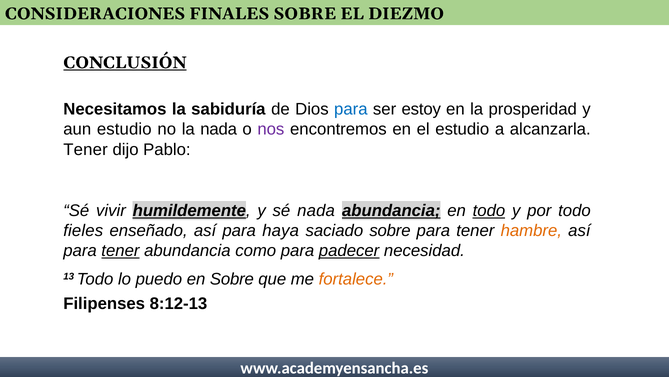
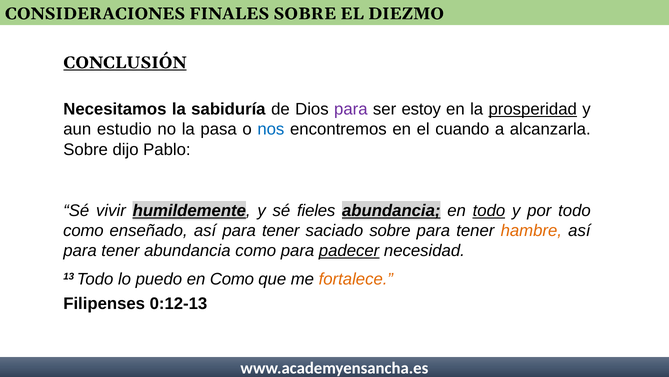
para colour: blue -> purple (351, 109)
prosperidad underline: none -> present (533, 109)
la nada: nada -> pasa (219, 129)
nos colour: purple -> blue (271, 129)
el estudio: estudio -> cuando (462, 129)
Tener: Tener -> Sobre (86, 149)
sé nada: nada -> fieles (316, 210)
fieles: fieles -> como (83, 230)
enseñado así para haya: haya -> tener (281, 230)
tener underline: present -> none (120, 250)
en Sobre: Sobre -> Como (232, 279)
8:12-13: 8:12-13 -> 0:12-13 (178, 303)
